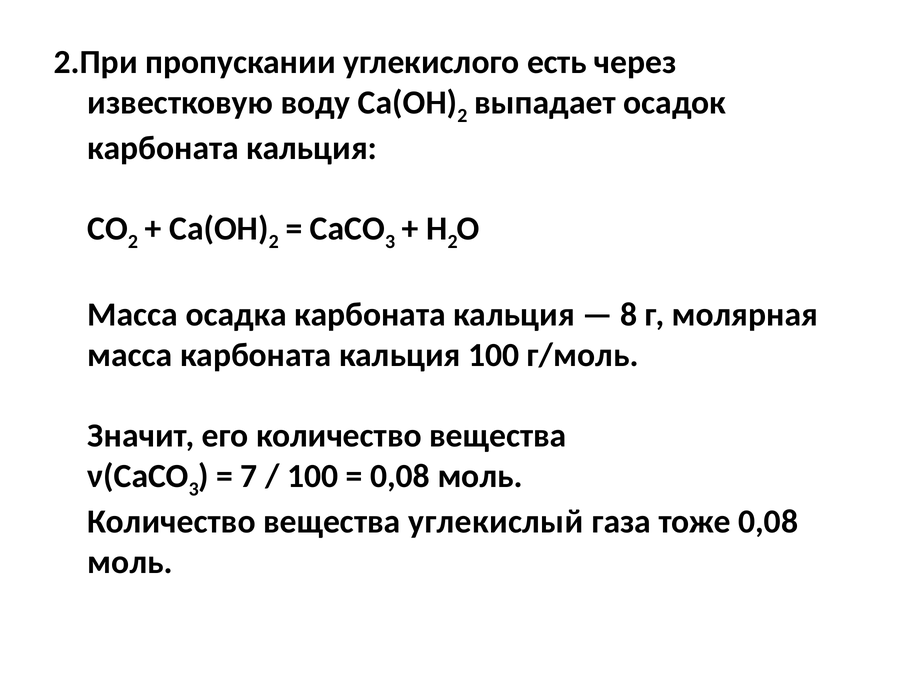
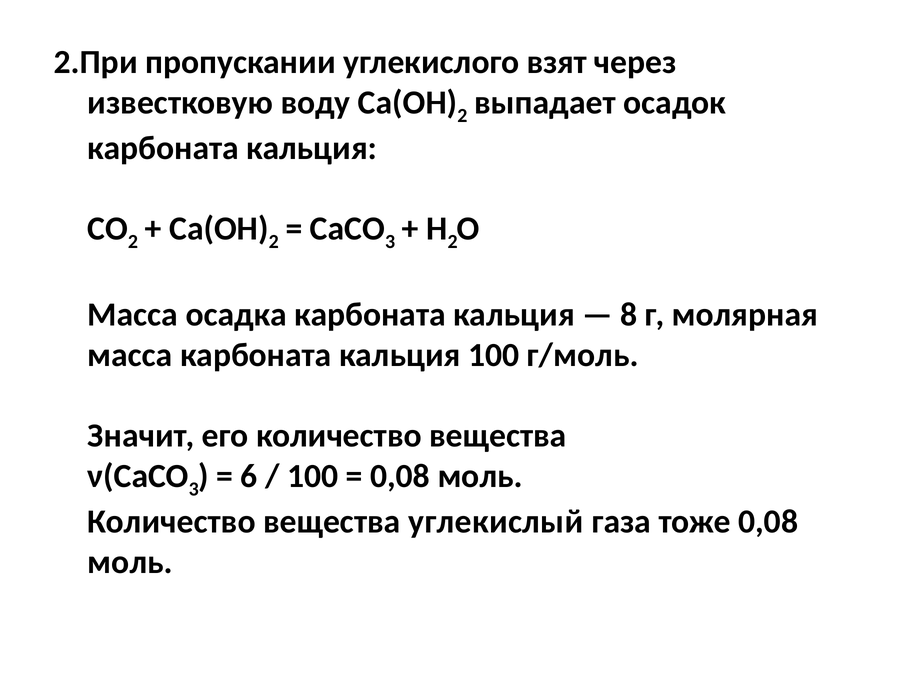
есть: есть -> взят (557, 62)
7: 7 -> 6 (249, 476)
